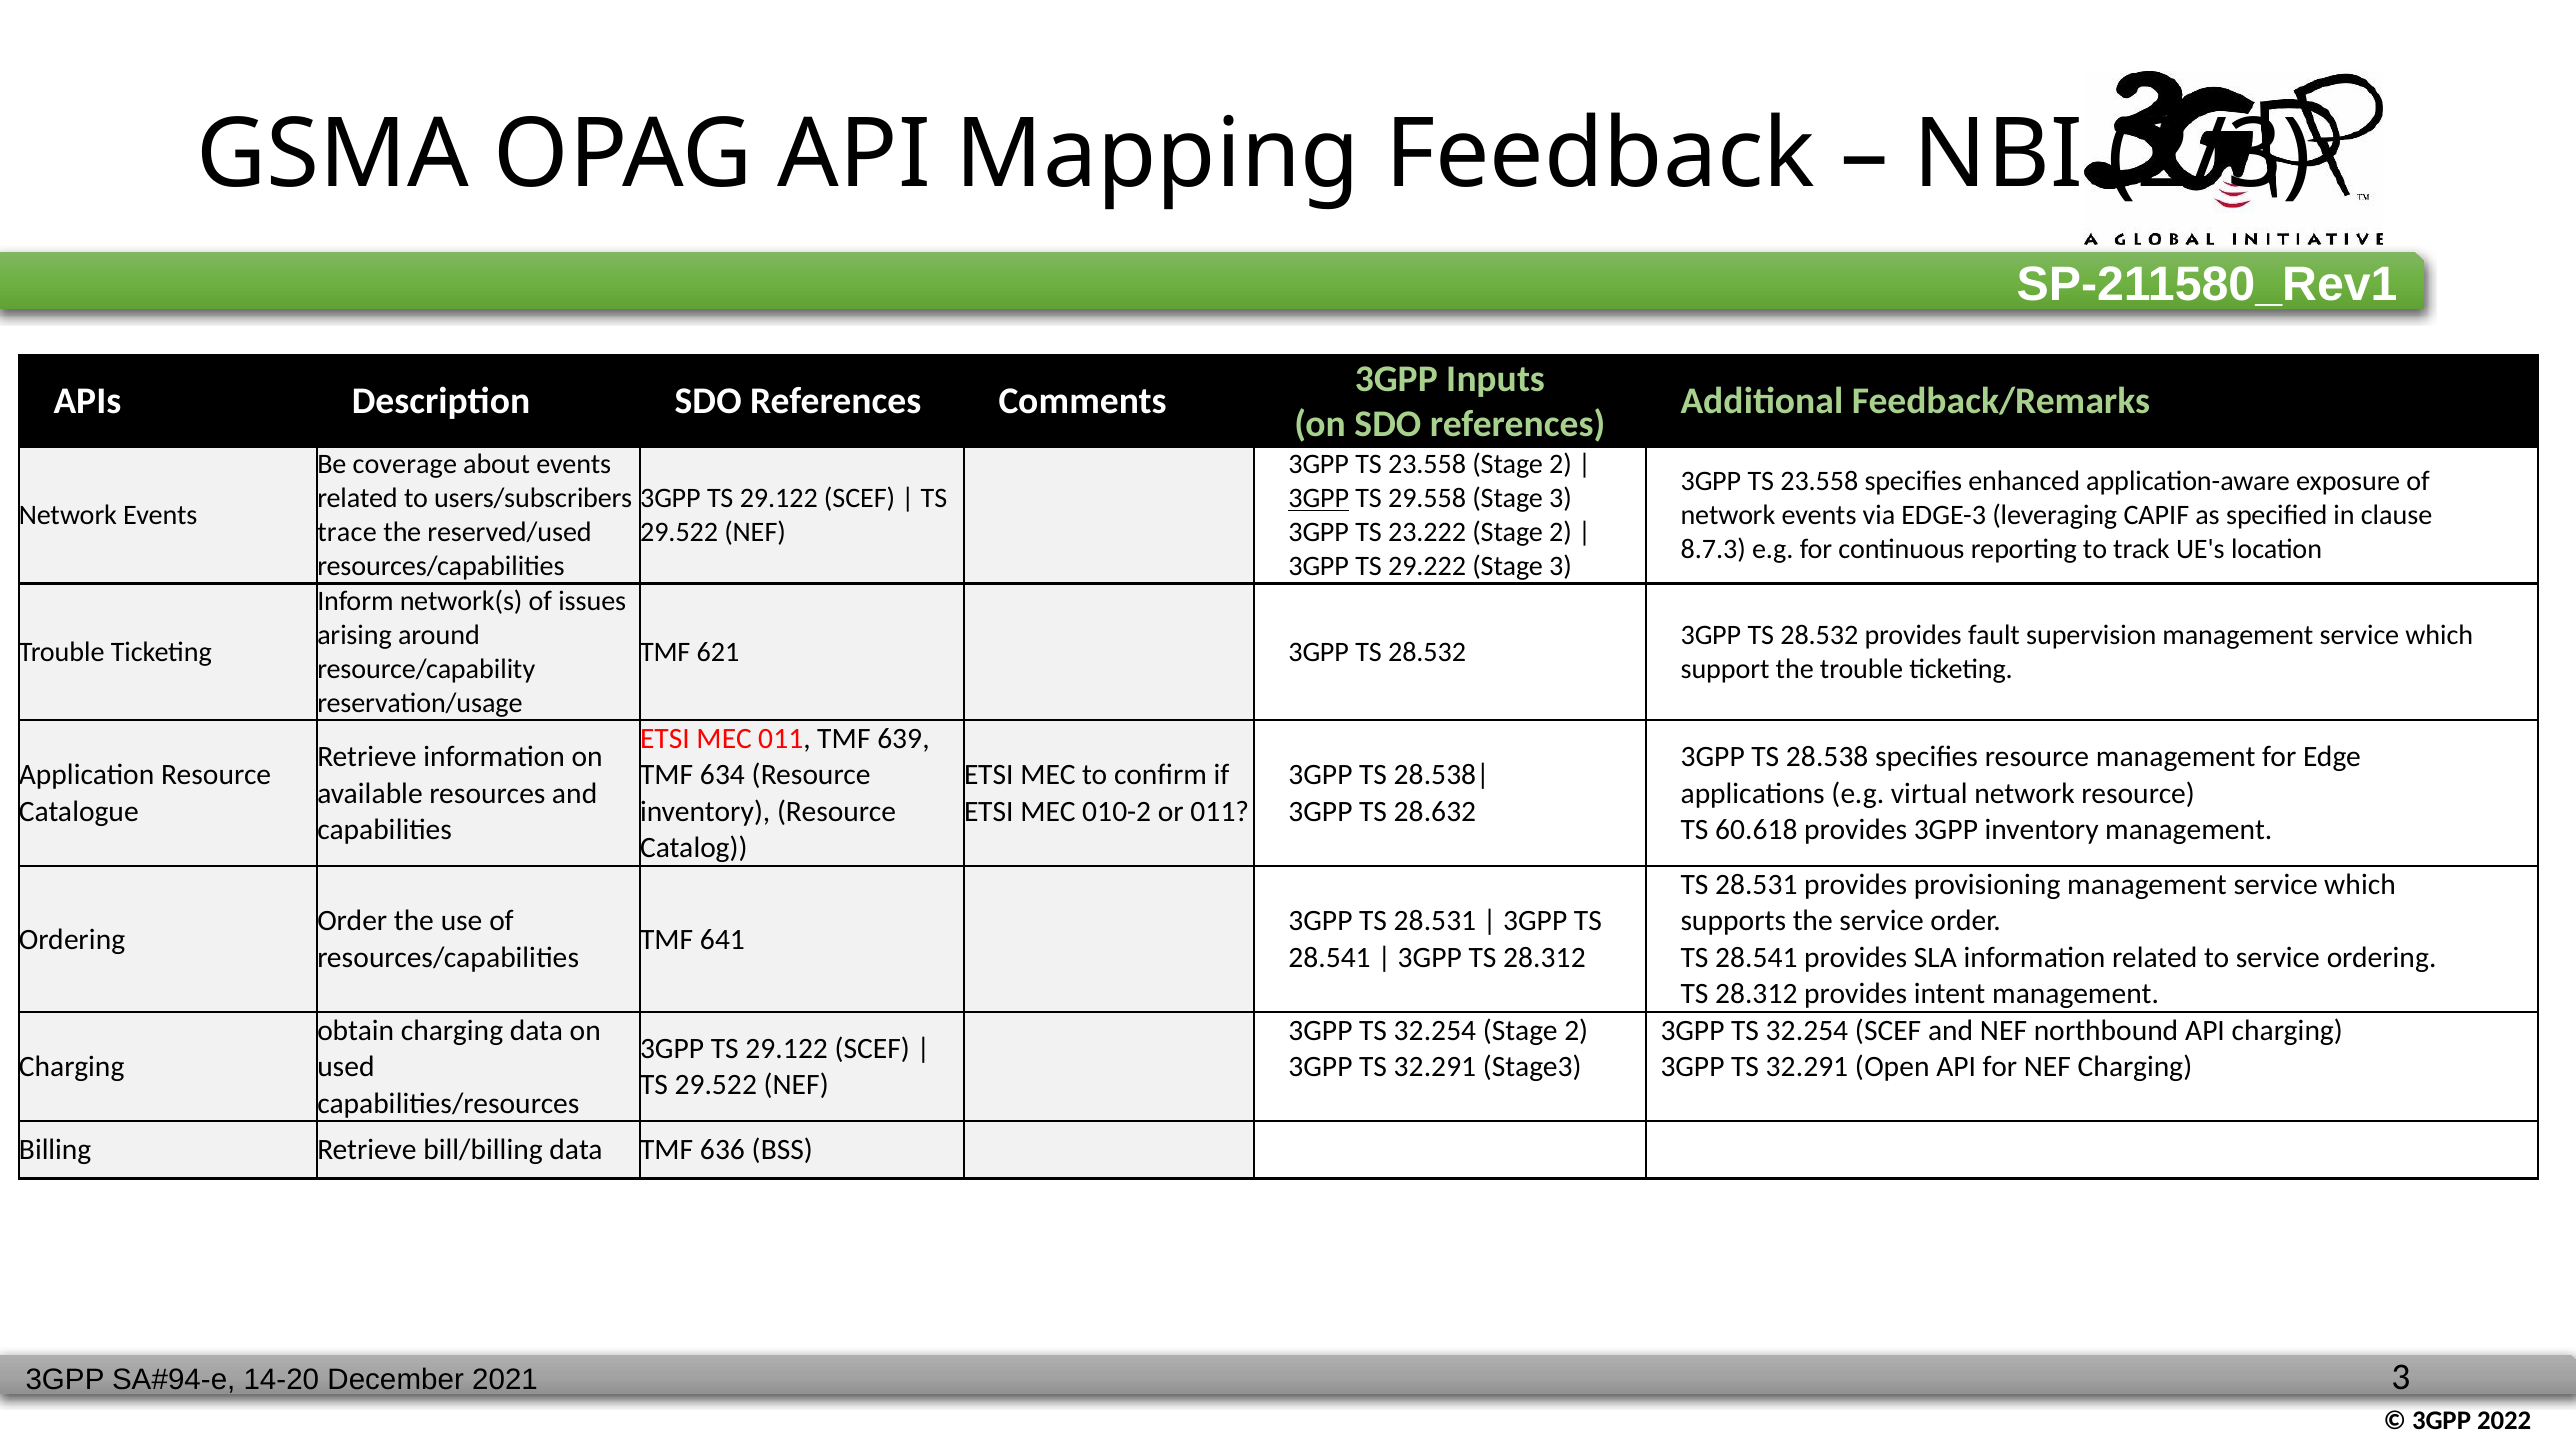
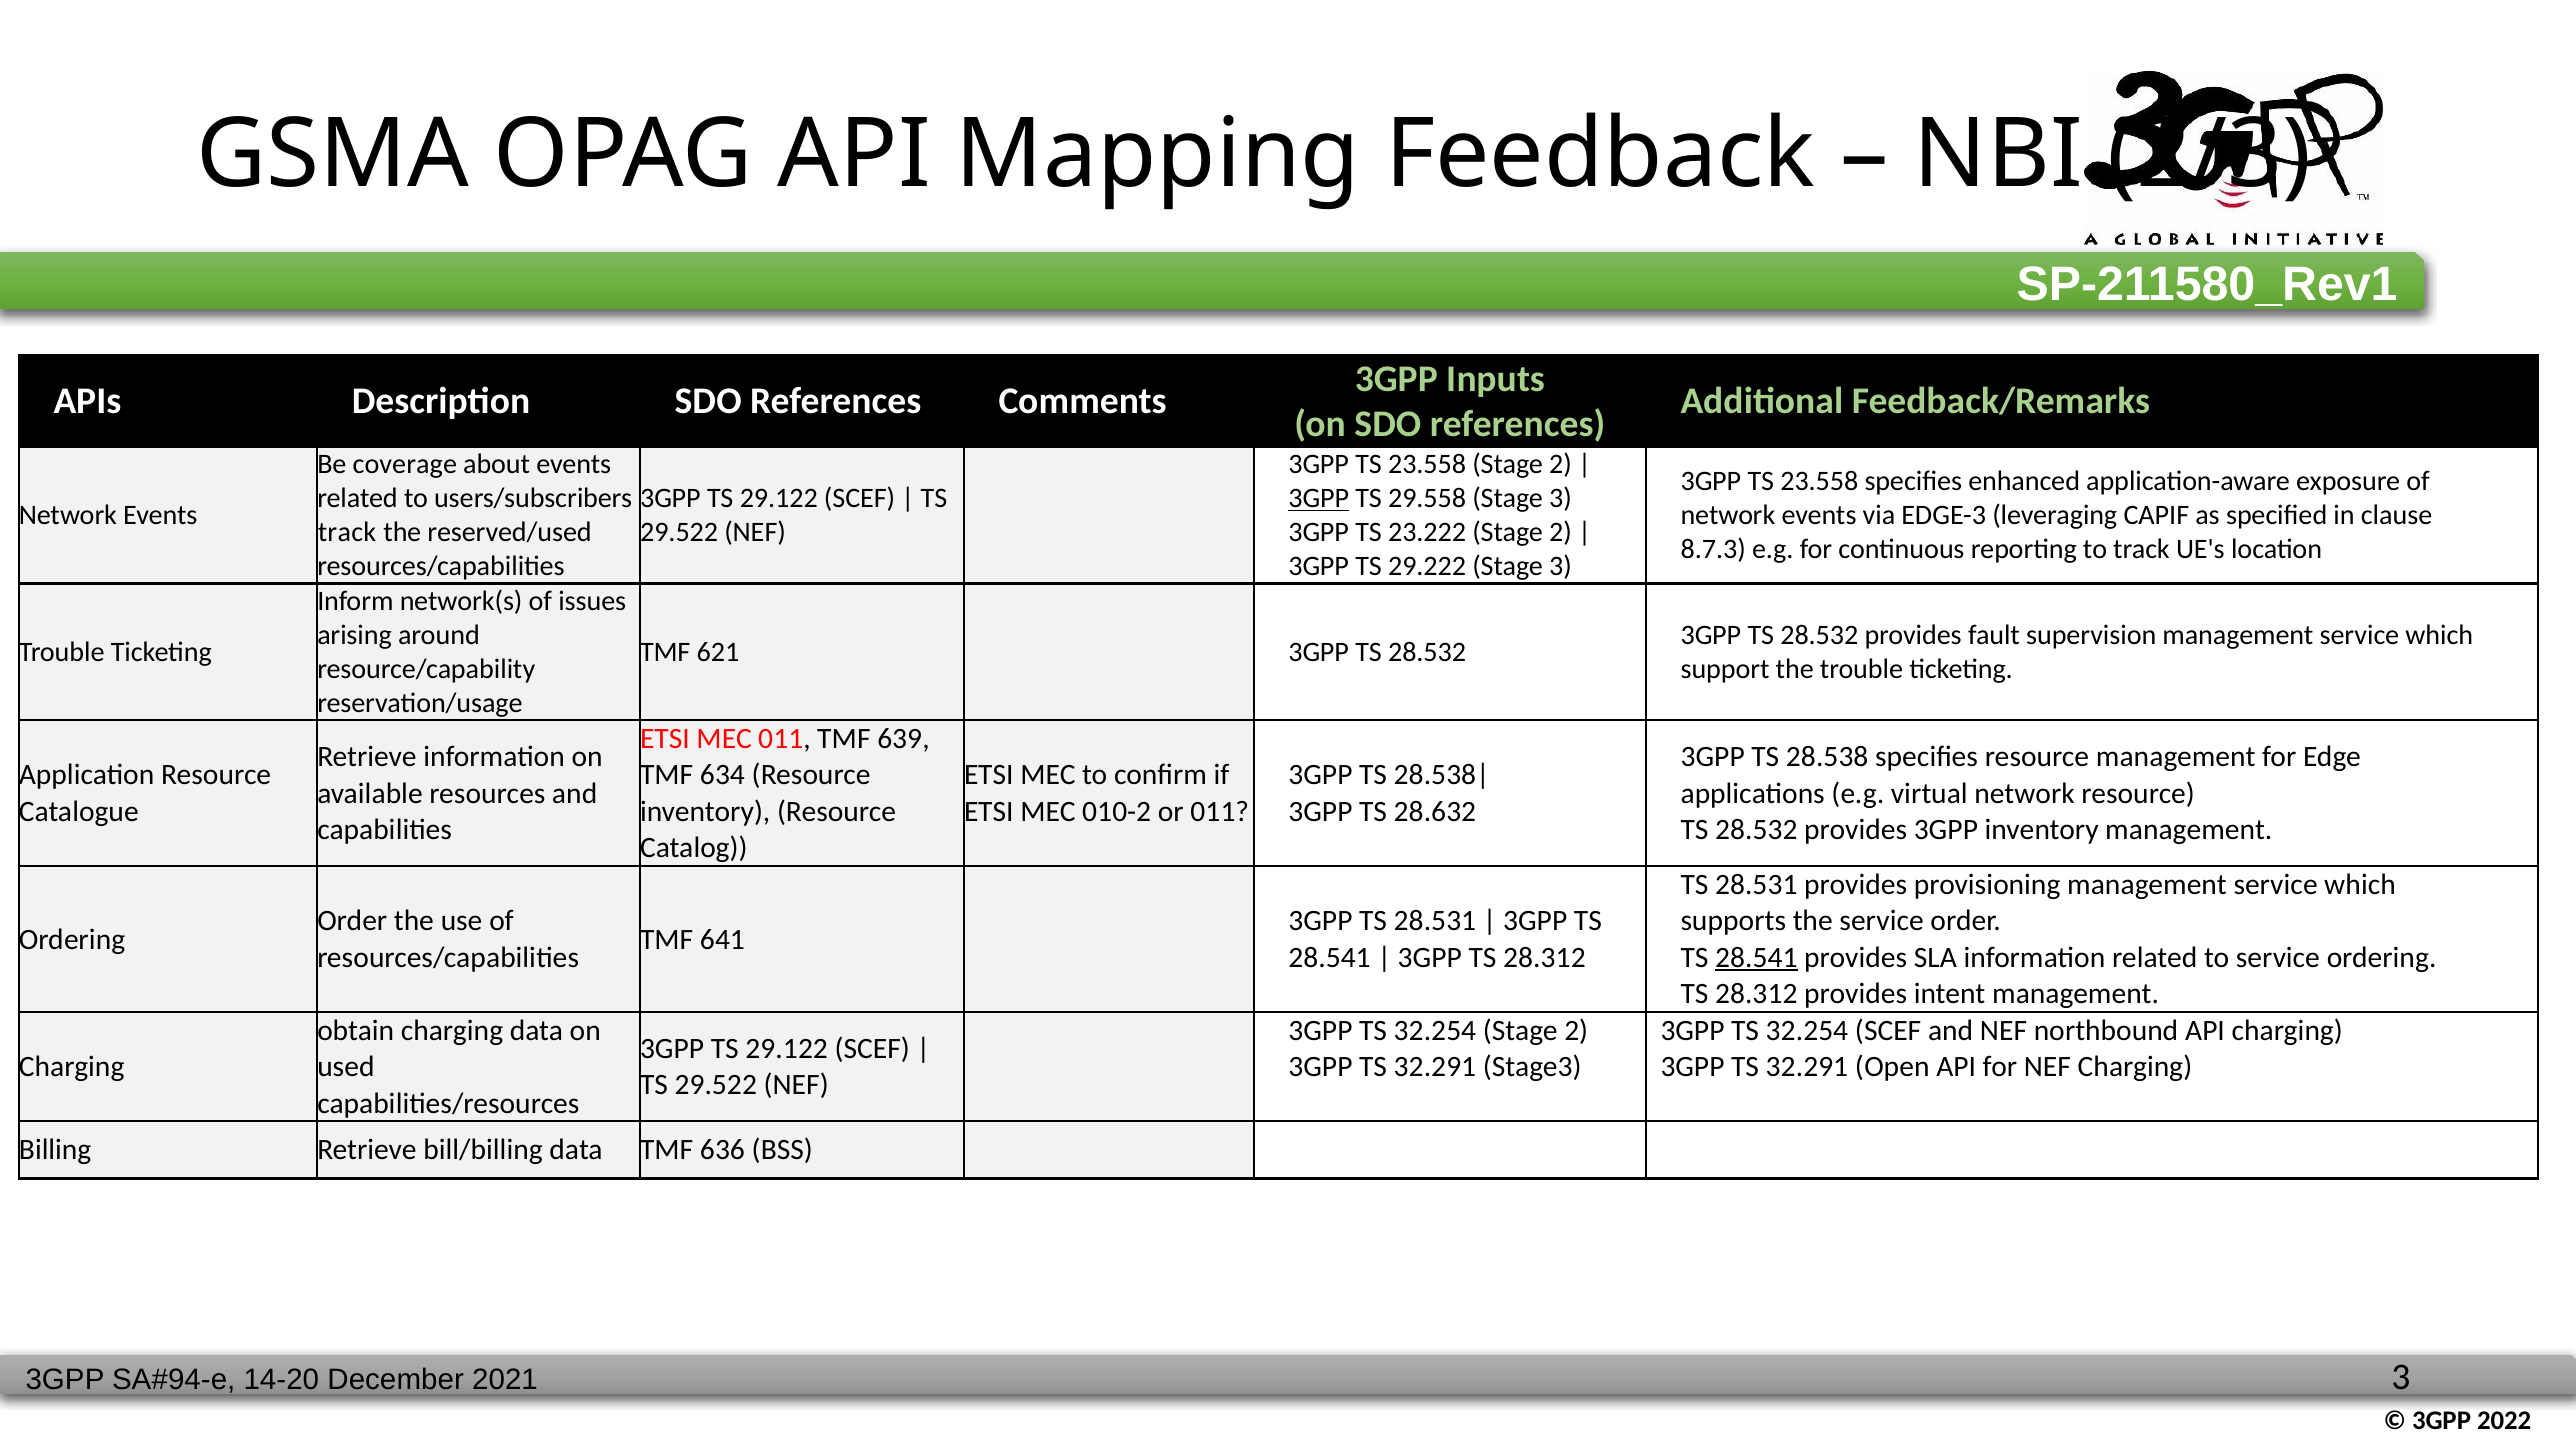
trace: trace -> track (347, 533)
60.618: 60.618 -> 28.532 (1756, 830)
28.541 underline: none -> present (1756, 957)
